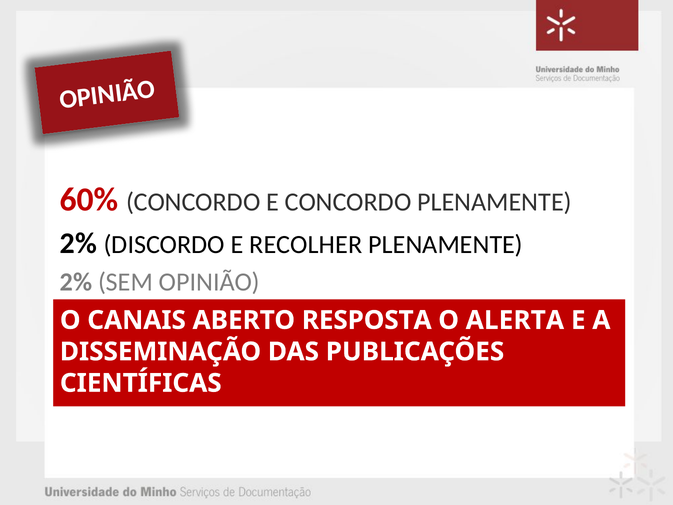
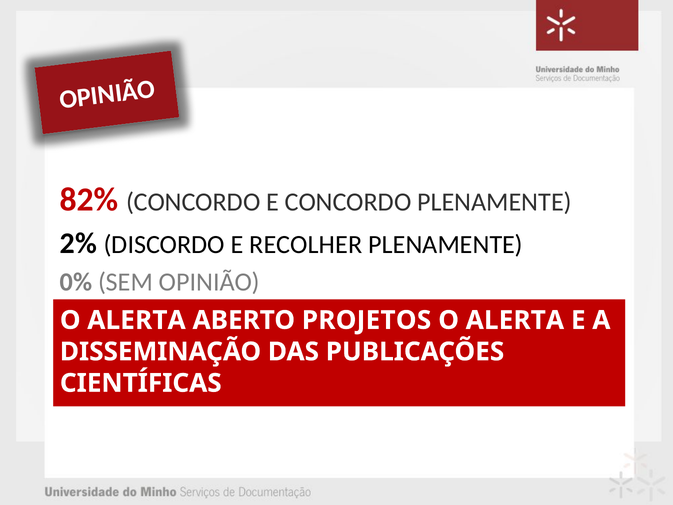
60%: 60% -> 82% (89, 199)
2%: 2% -> 0% (76, 282)
CANAIS: CANAIS -> ALERTA (136, 320)
RESPOSTA: RESPOSTA -> PROJETOS (367, 320)
